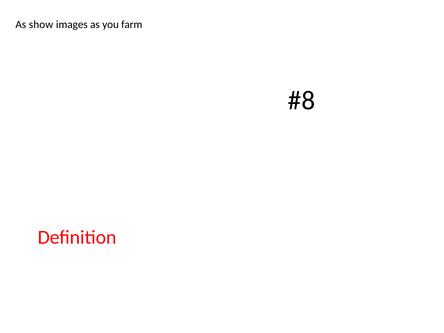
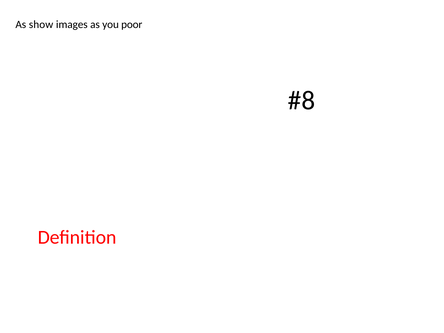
farm: farm -> poor (132, 24)
